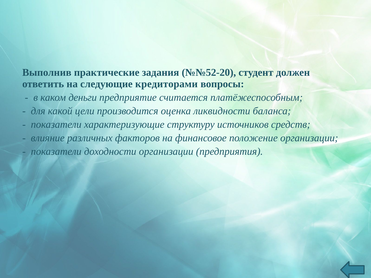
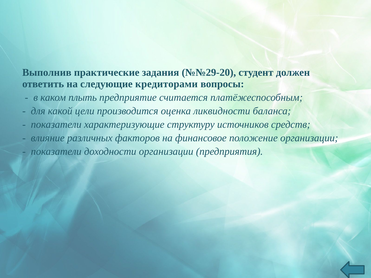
№№52-20: №№52-20 -> №№29-20 (209, 73)
деньги: деньги -> плыть (83, 98)
